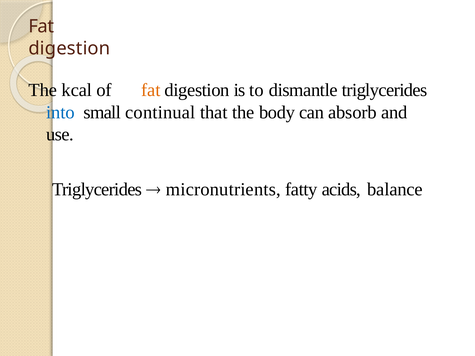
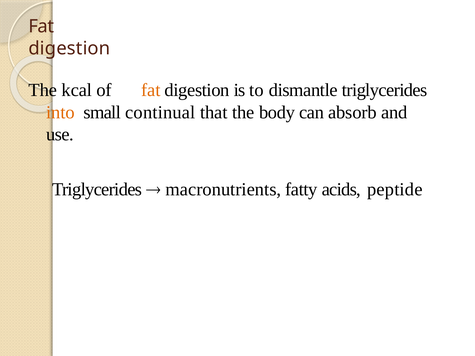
into colour: blue -> orange (60, 112)
micronutrients: micronutrients -> macronutrients (223, 189)
balance: balance -> peptide (395, 189)
